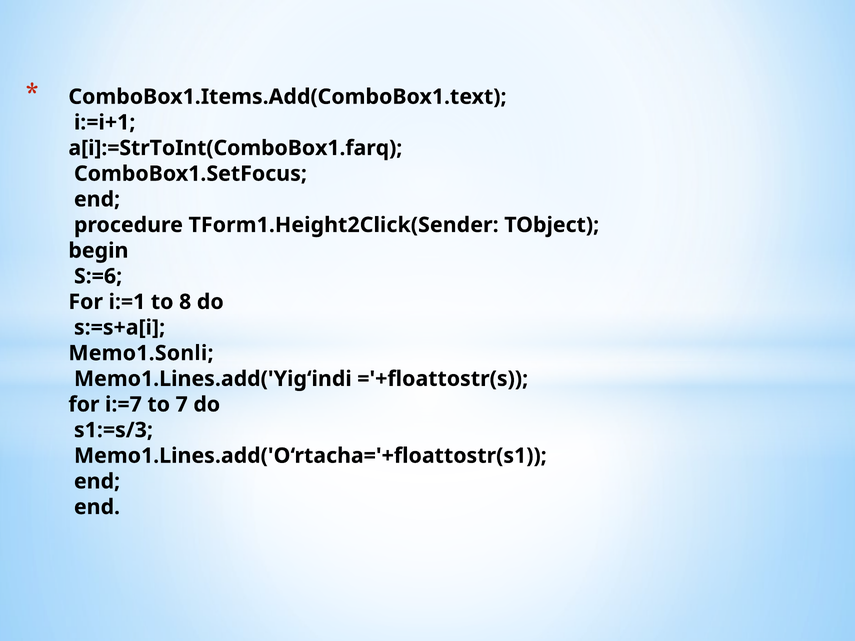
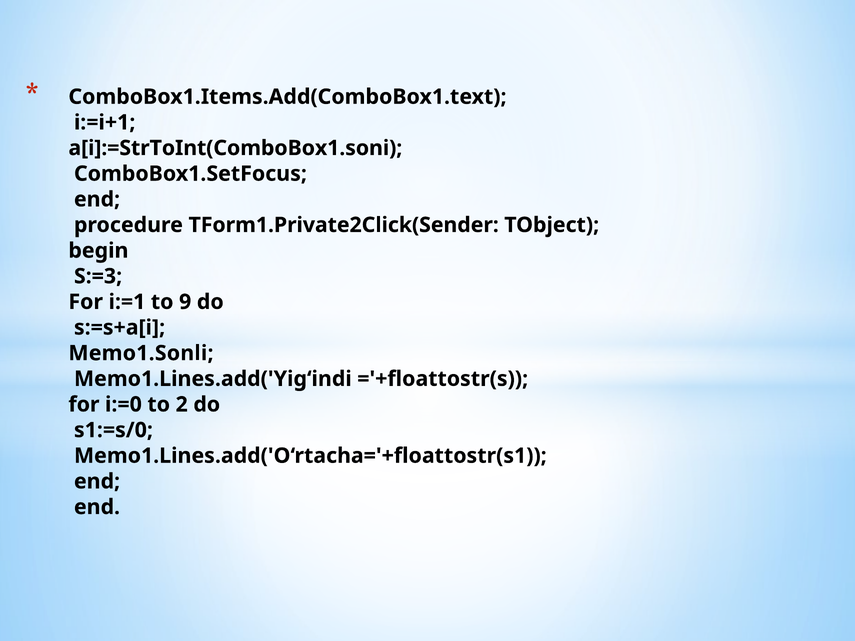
a[i]:=StrToInt(ComboBox1.farq: a[i]:=StrToInt(ComboBox1.farq -> a[i]:=StrToInt(ComboBox1.soni (235, 148)
TForm1.Height2Click(Sender: TForm1.Height2Click(Sender -> TForm1.Private2Click(Sender (344, 225)
S:=6: S:=6 -> S:=3 (98, 276)
8: 8 -> 9 (185, 302)
i:=7: i:=7 -> i:=0 (123, 405)
7: 7 -> 2 (182, 405)
s1:=s/3: s1:=s/3 -> s1:=s/0 (113, 430)
